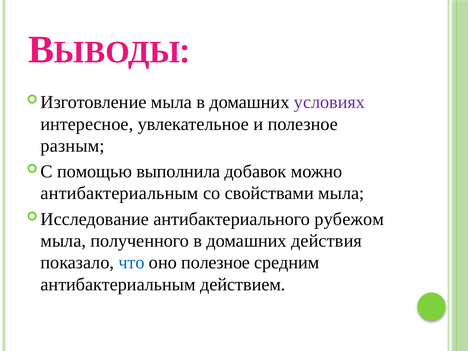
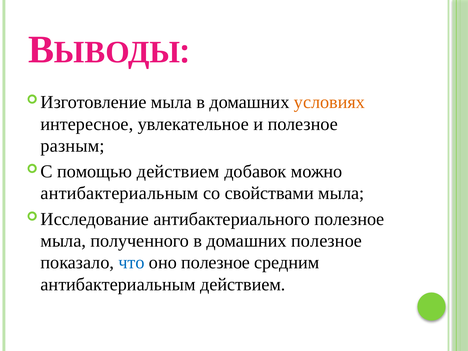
условиях colour: purple -> orange (329, 102)
помощью выполнила: выполнила -> действием (178, 172)
антибактериального рубежом: рубежом -> полезное (349, 219)
домашних действия: действия -> полезное (327, 241)
